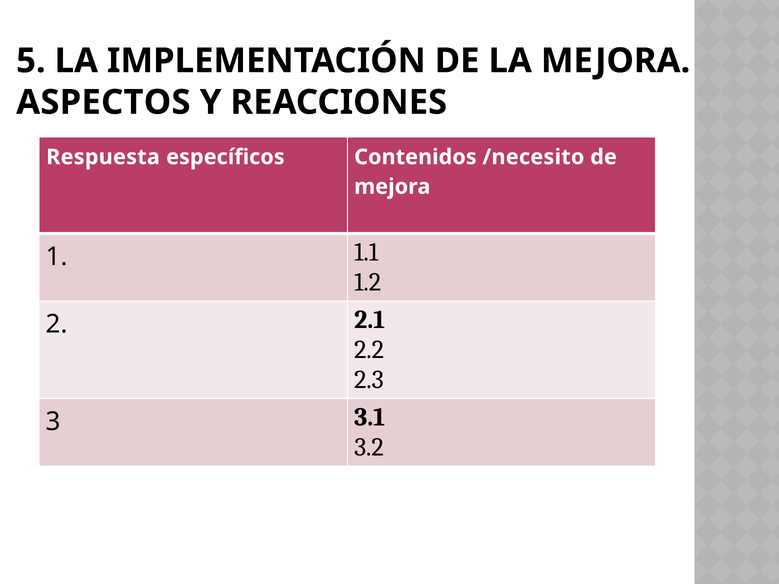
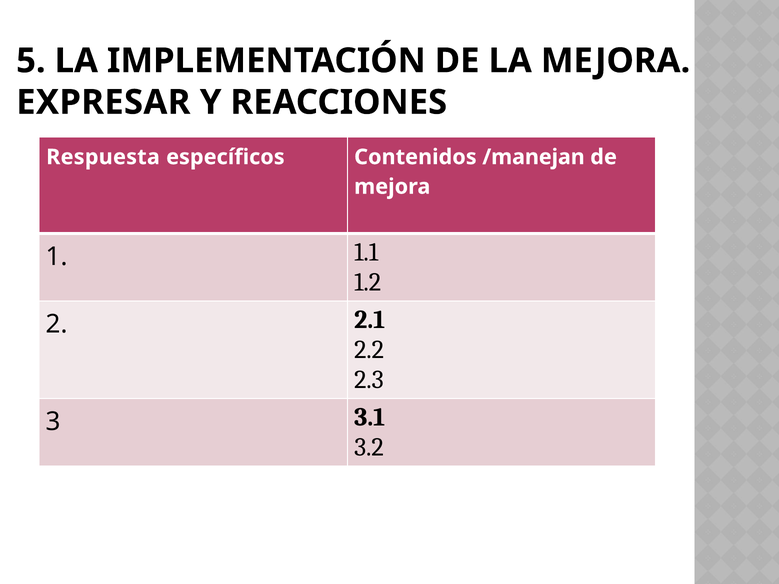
ASPECTOS: ASPECTOS -> EXPRESAR (103, 102)
/necesito: /necesito -> /manejan (534, 157)
